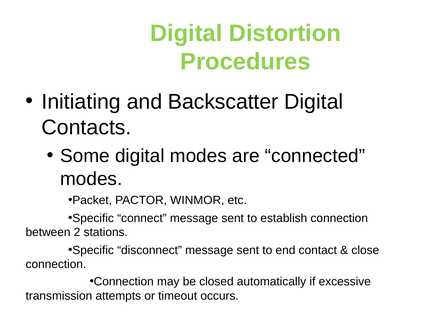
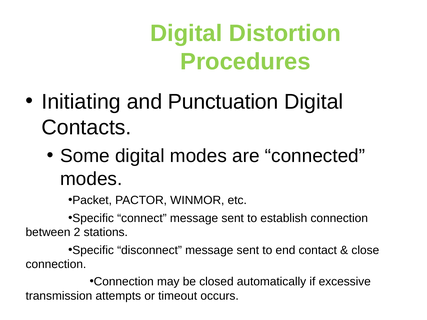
Backscatter: Backscatter -> Punctuation (223, 102)
